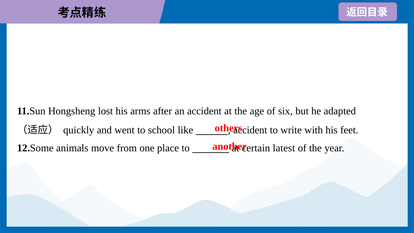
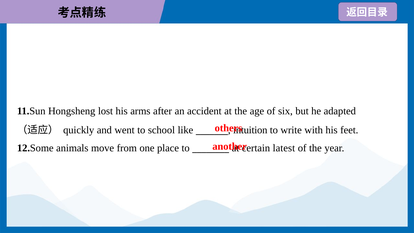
accident: accident -> intuition (250, 130)
